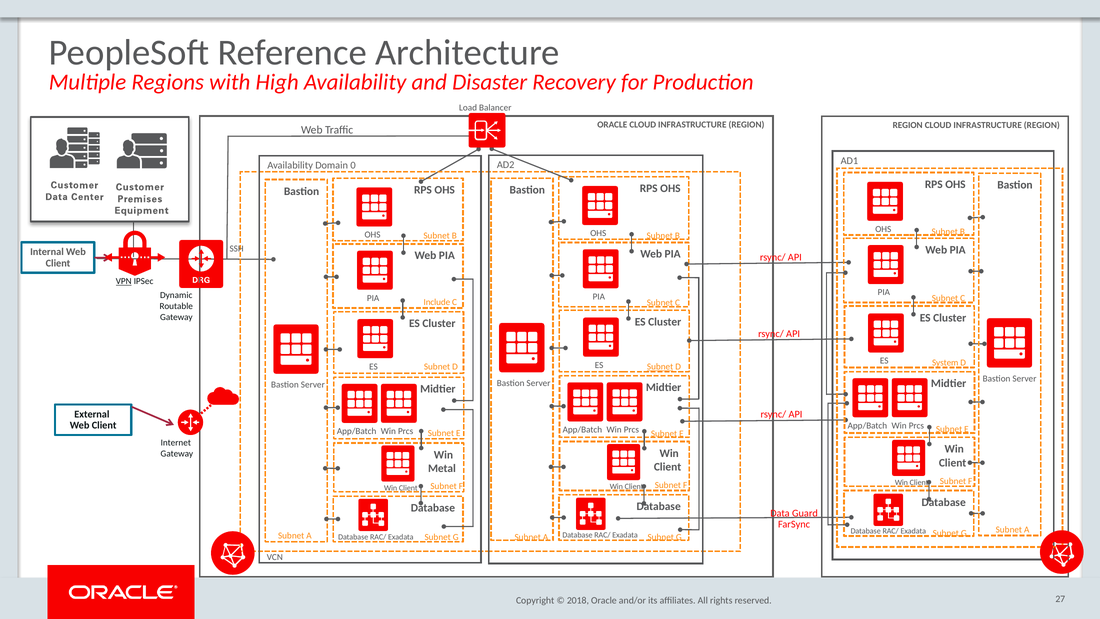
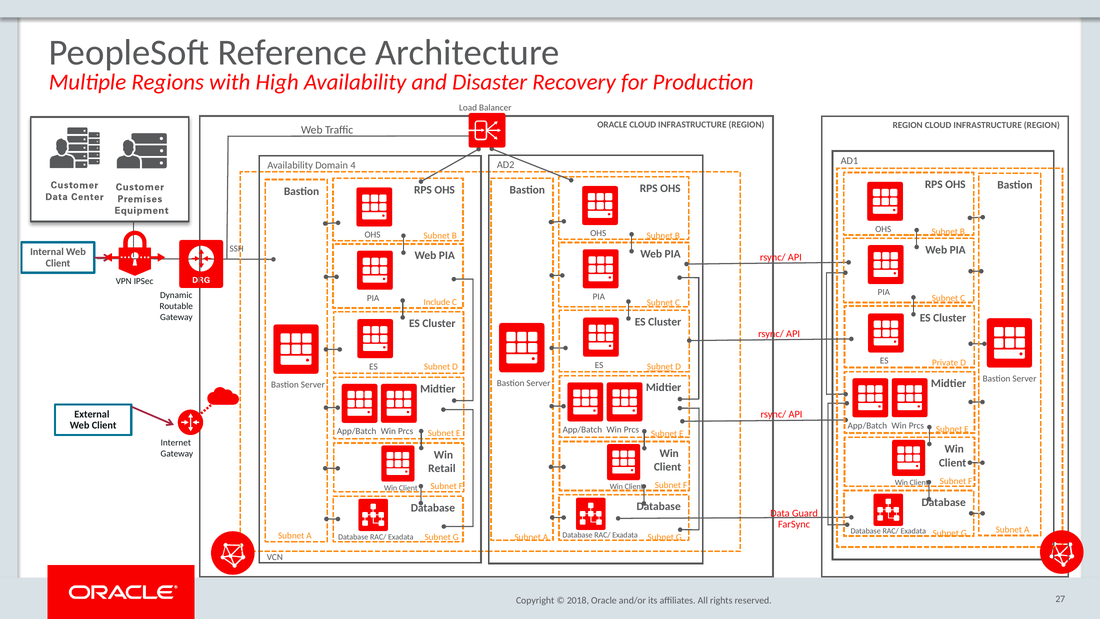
0: 0 -> 4 (353, 165)
VPN underline: present -> none (124, 281)
System: System -> Private (945, 363)
Metal: Metal -> Retail (442, 468)
